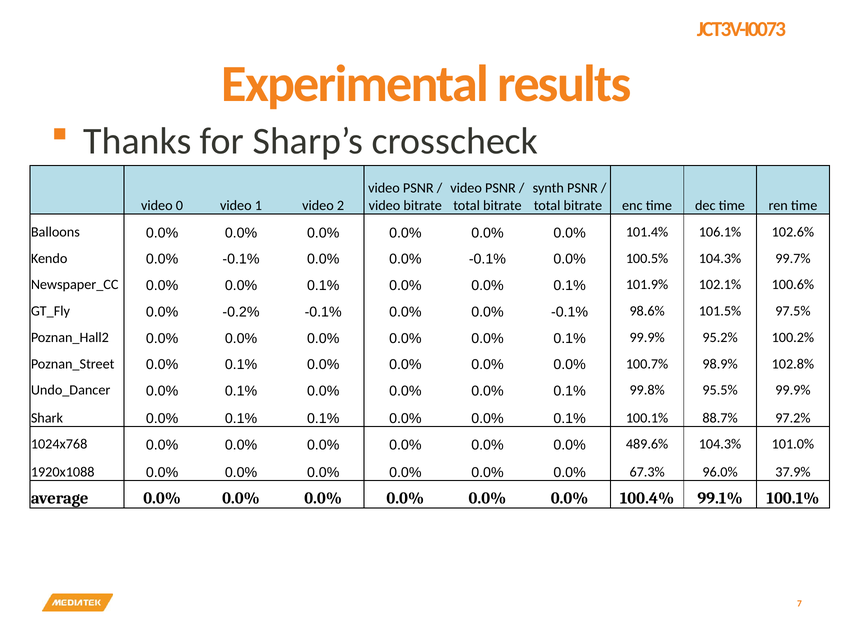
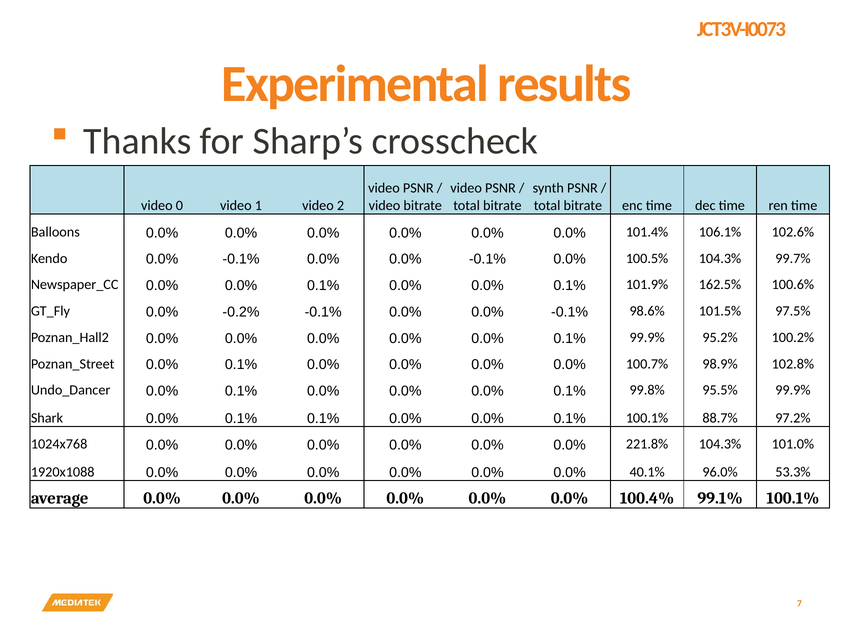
102.1%: 102.1% -> 162.5% (720, 285)
489.6%: 489.6% -> 221.8% (647, 444)
67.3%: 67.3% -> 40.1% (647, 472)
37.9%: 37.9% -> 53.3% (793, 472)
